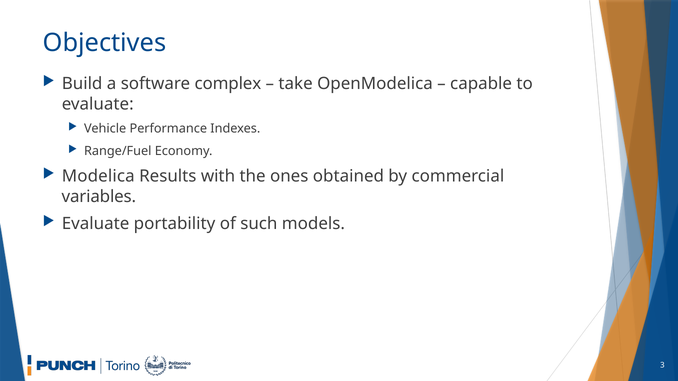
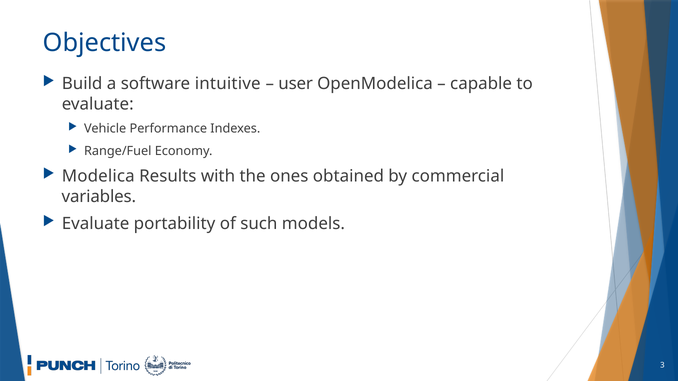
complex: complex -> intuitive (228, 84)
take: take -> user (296, 84)
